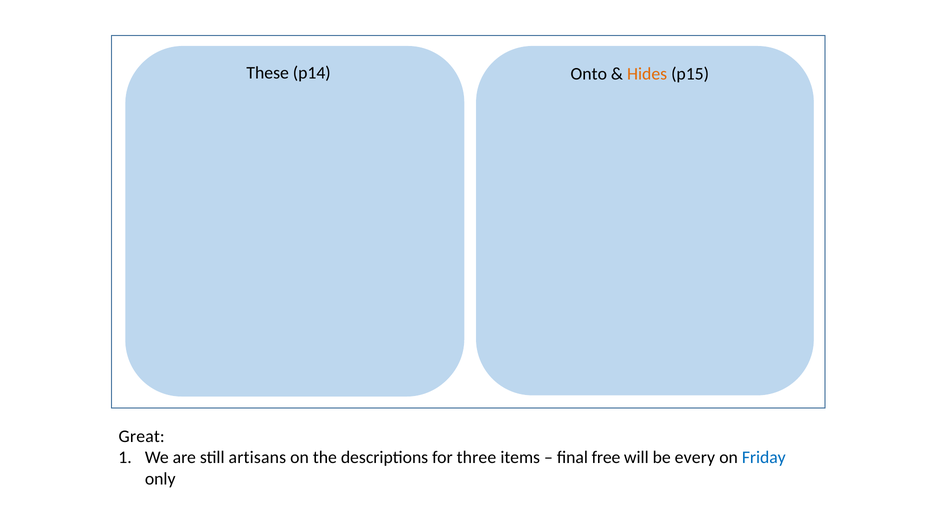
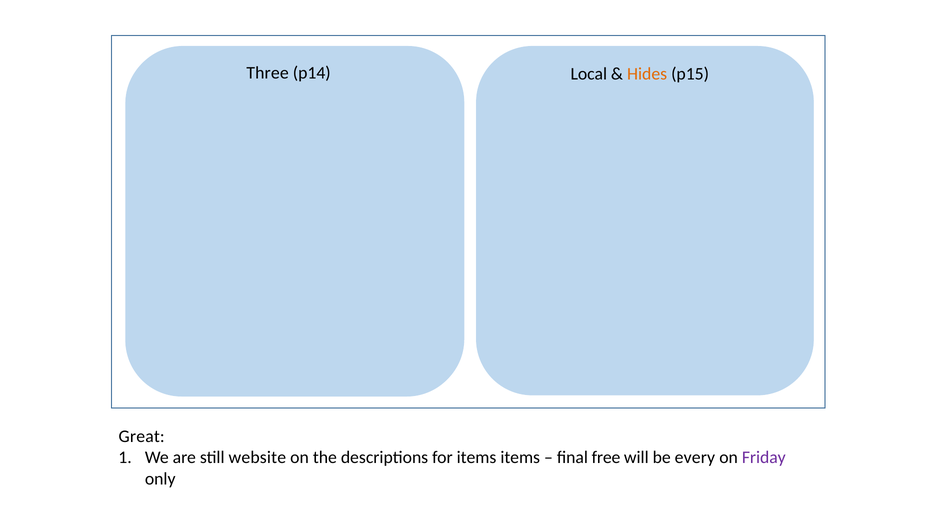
These: These -> Three (268, 73)
Onto: Onto -> Local (589, 74)
artisans: artisans -> website (257, 458)
for three: three -> items (477, 458)
Friday colour: blue -> purple (764, 458)
